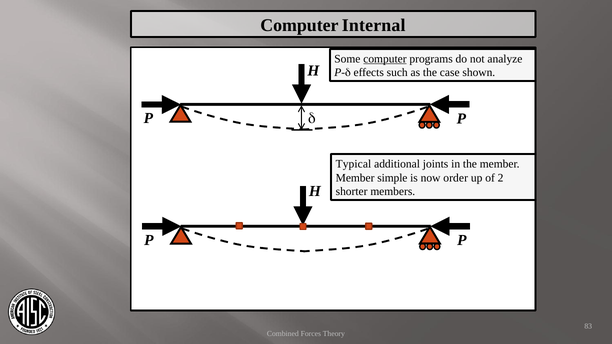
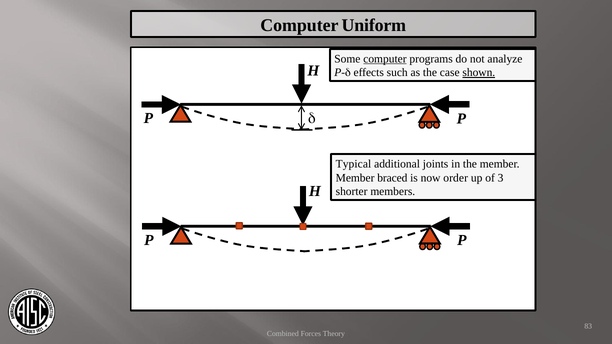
Internal: Internal -> Uniform (374, 25)
shown underline: none -> present (479, 73)
simple: simple -> braced (392, 178)
2: 2 -> 3 (501, 178)
